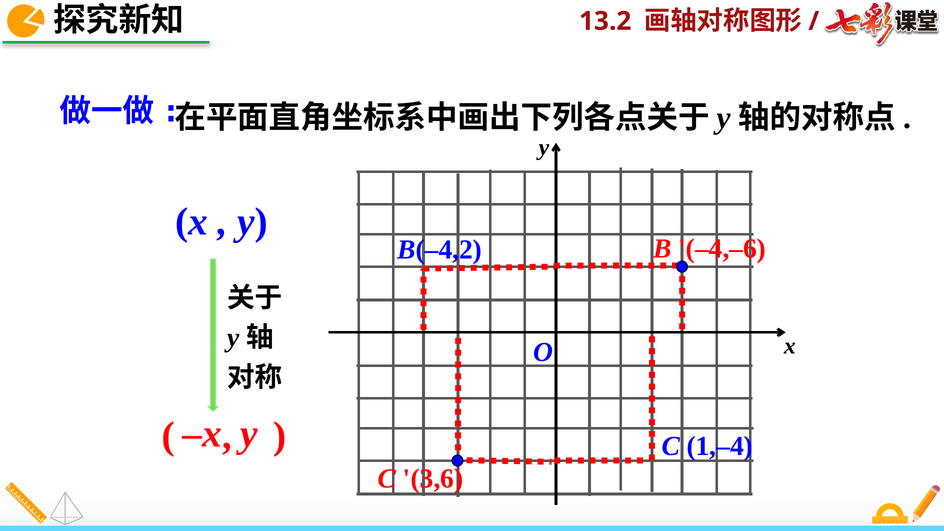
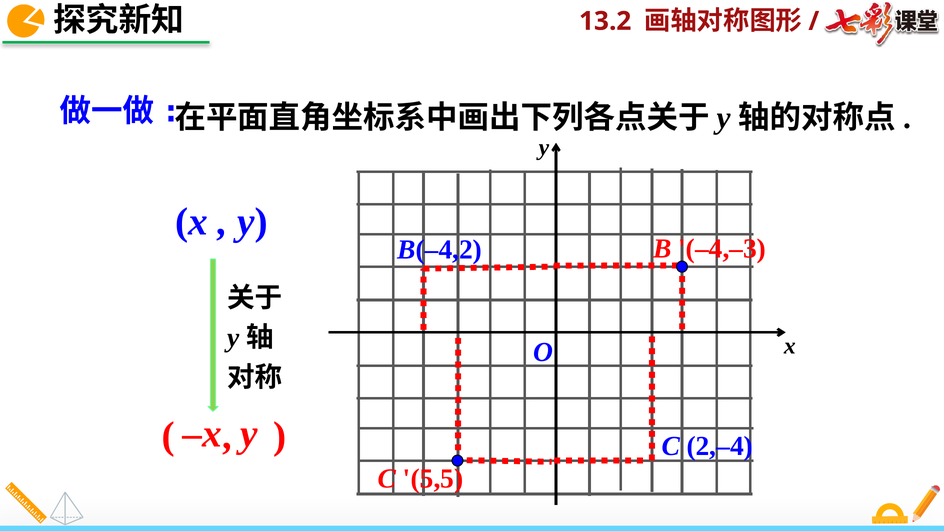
–4,–6: –4,–6 -> –4,–3 (722, 248)
1,–4: 1,–4 -> 2,–4 (720, 446)
3,6: 3,6 -> 5,5 (433, 479)
